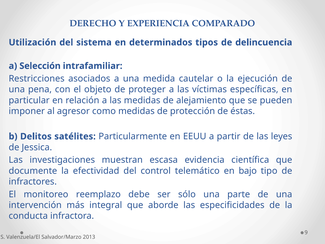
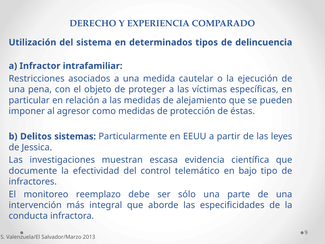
Selección: Selección -> Infractor (40, 66)
satélites: satélites -> sistemas (75, 136)
